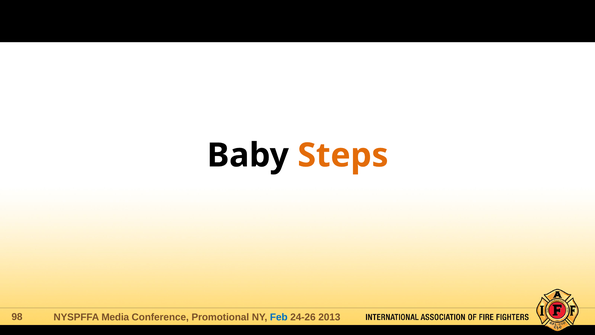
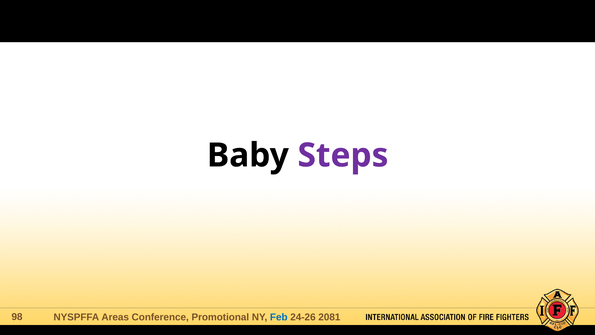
Steps colour: orange -> purple (343, 155)
Media: Media -> Areas (115, 317)
2013: 2013 -> 2081 (329, 317)
